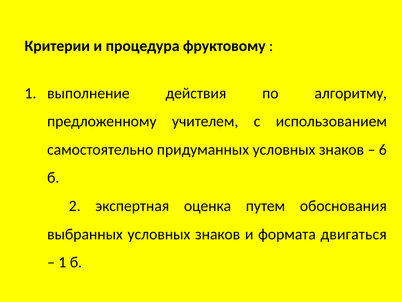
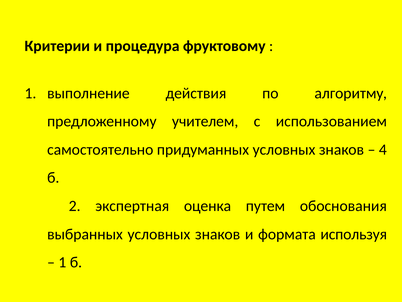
6: 6 -> 4 (383, 149)
двигаться: двигаться -> используя (354, 234)
